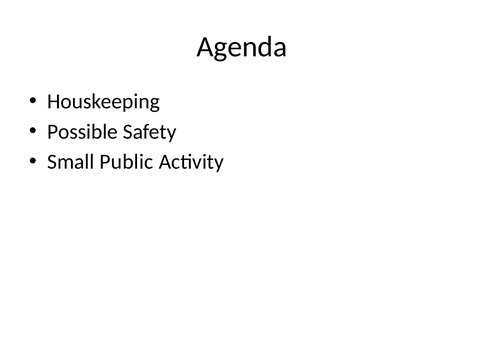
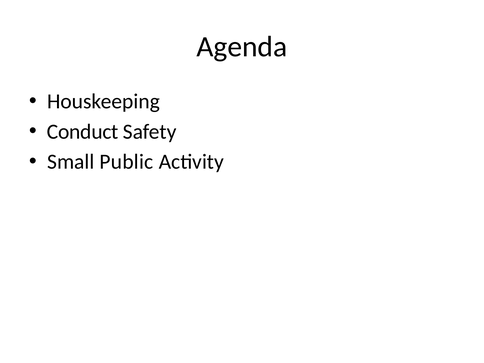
Possible: Possible -> Conduct (83, 132)
